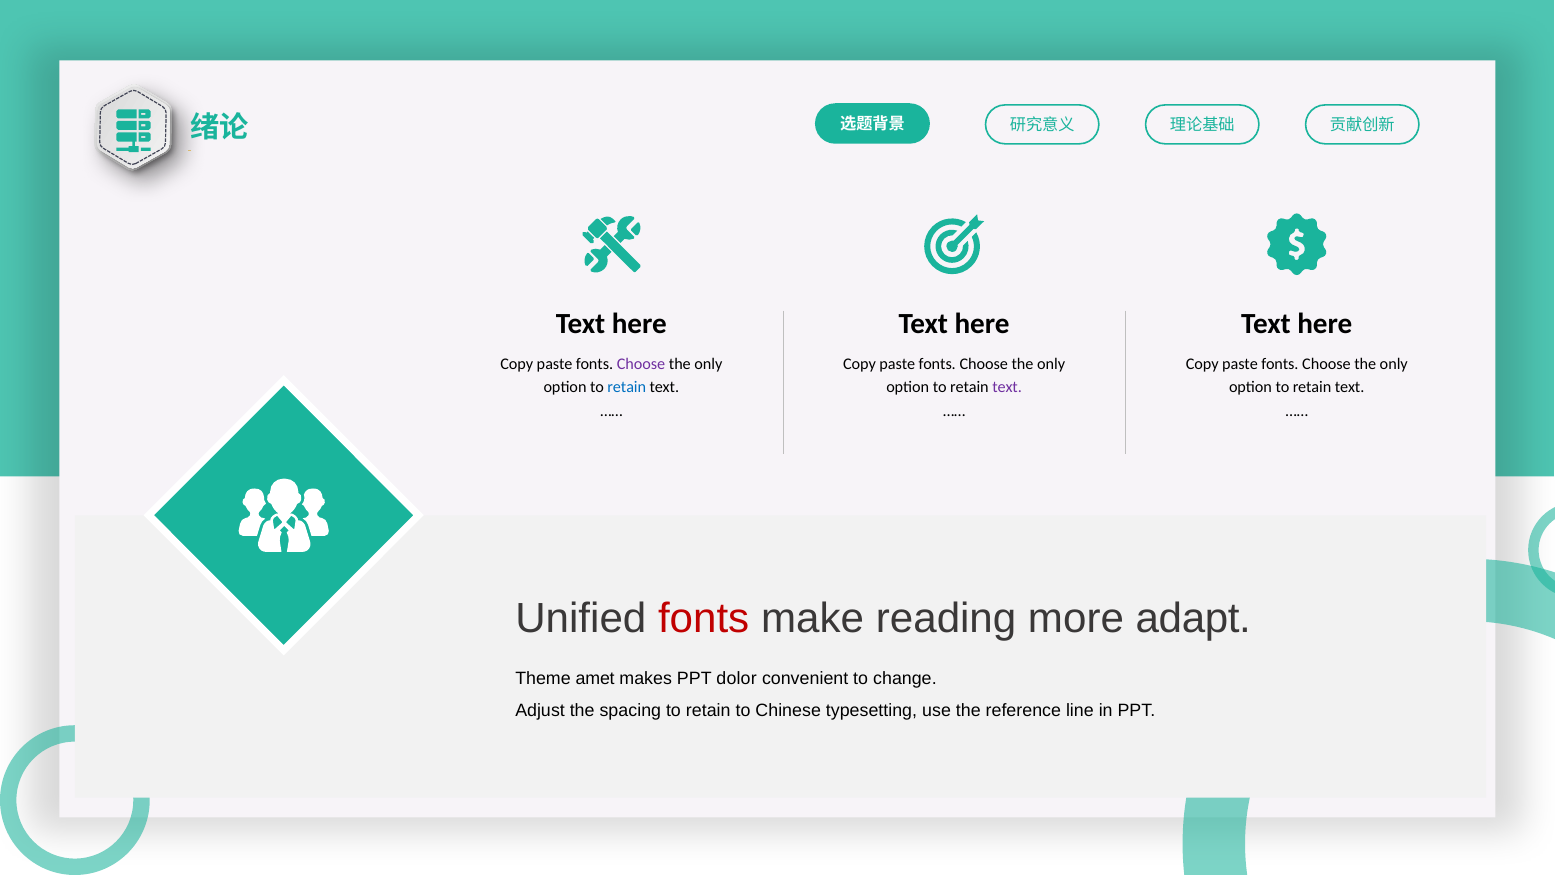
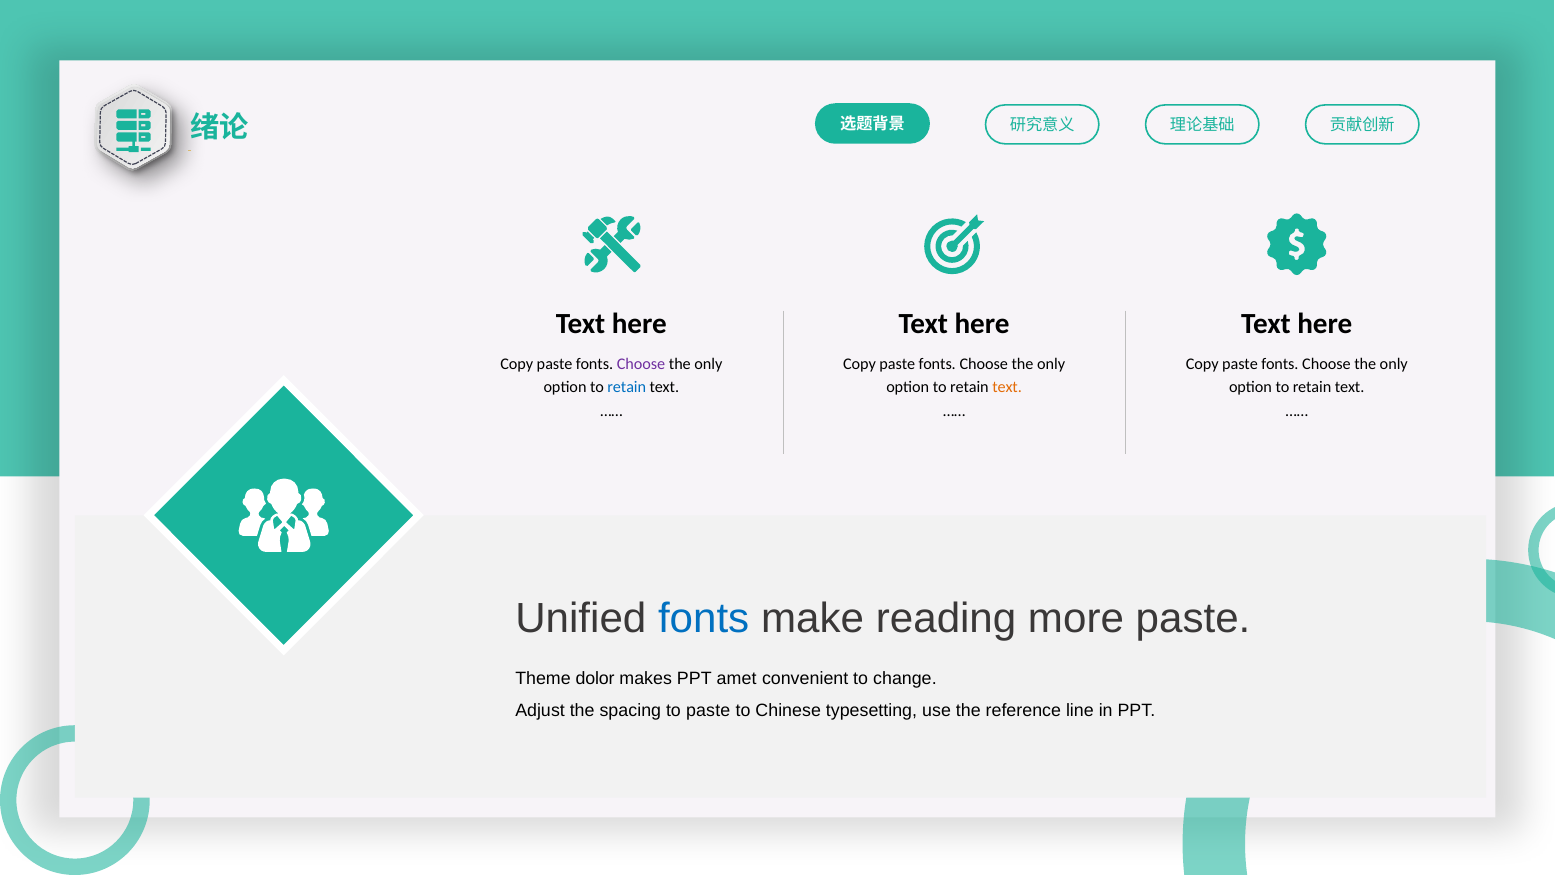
text colour: purple -> orange (1007, 387)
fonts colour: red -> blue (704, 619)
more adapt: adapt -> paste (1193, 619)
amet: amet -> dolor (595, 679)
dolor: dolor -> amet (737, 679)
spacing to retain: retain -> paste (708, 711)
